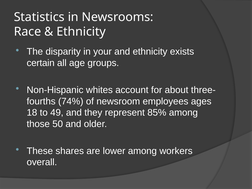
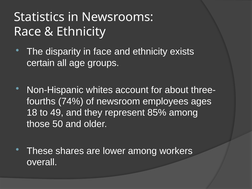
your: your -> face (102, 52)
